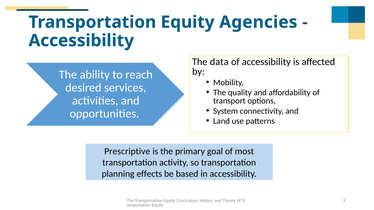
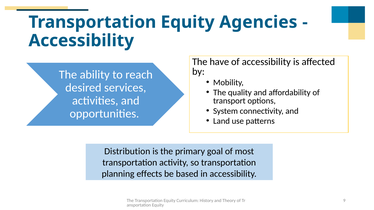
data: data -> have (219, 62)
Prescriptive: Prescriptive -> Distribution (127, 152)
